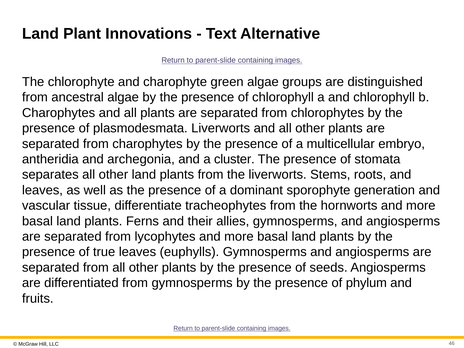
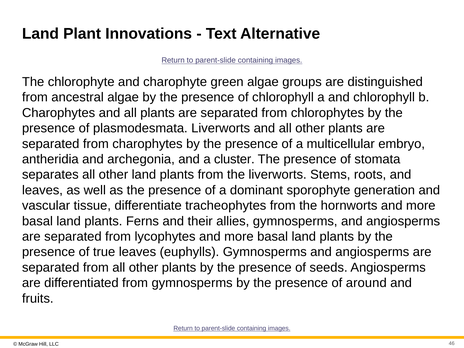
phylum: phylum -> around (366, 283)
